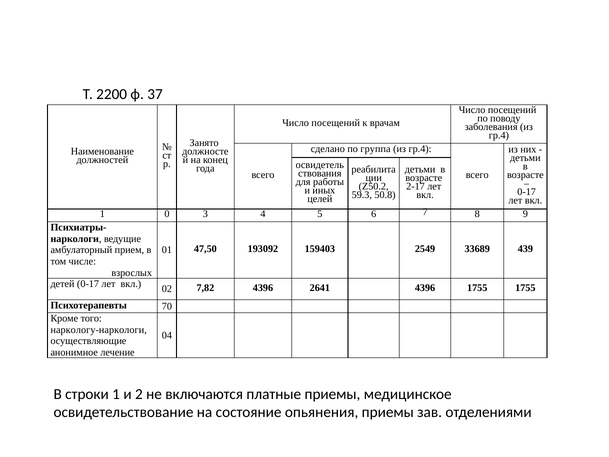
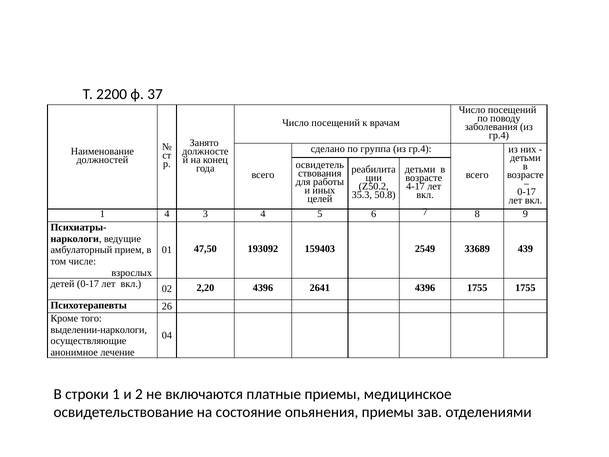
2-17: 2-17 -> 4-17 (415, 186)
59.3: 59.3 -> 35.3 (362, 195)
1 0: 0 -> 4 (167, 214)
7,82: 7,82 -> 2,20 (205, 288)
70: 70 -> 26 (167, 306)
наркологу-наркологи: наркологу-наркологи -> выделении-наркологи (99, 330)
